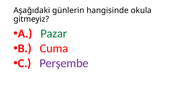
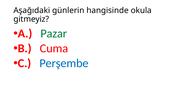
Perşembe colour: purple -> blue (64, 64)
